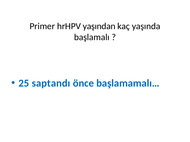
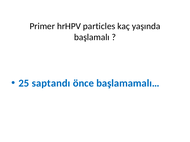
yaşından: yaşından -> particles (99, 26)
